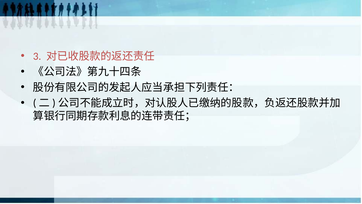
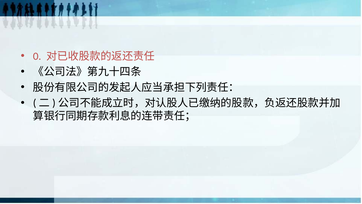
3: 3 -> 0 (37, 56)
